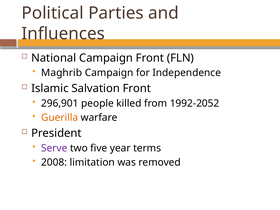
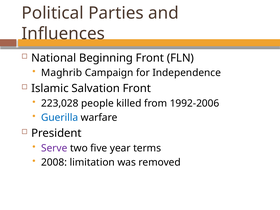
National Campaign: Campaign -> Beginning (106, 58)
296,901: 296,901 -> 223,028 (60, 103)
1992-2052: 1992-2052 -> 1992-2006 (195, 103)
Guerilla colour: orange -> blue (60, 118)
